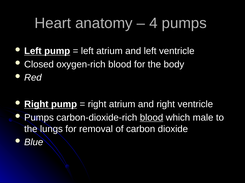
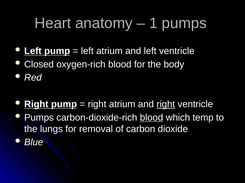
4: 4 -> 1 (153, 23)
right underline: none -> present (166, 105)
male: male -> temp (203, 118)
